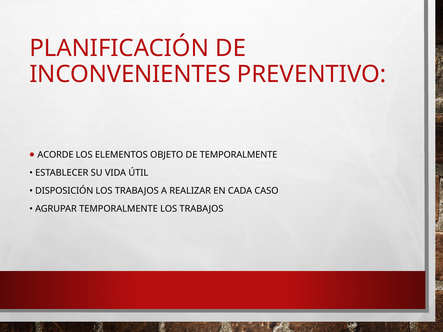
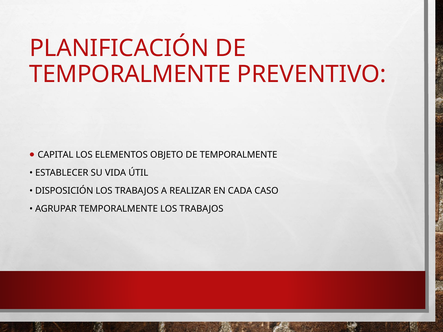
INCONVENIENTES: INCONVENIENTES -> TEMPORALMENTE (130, 74)
ACORDE: ACORDE -> CAPITAL (56, 155)
